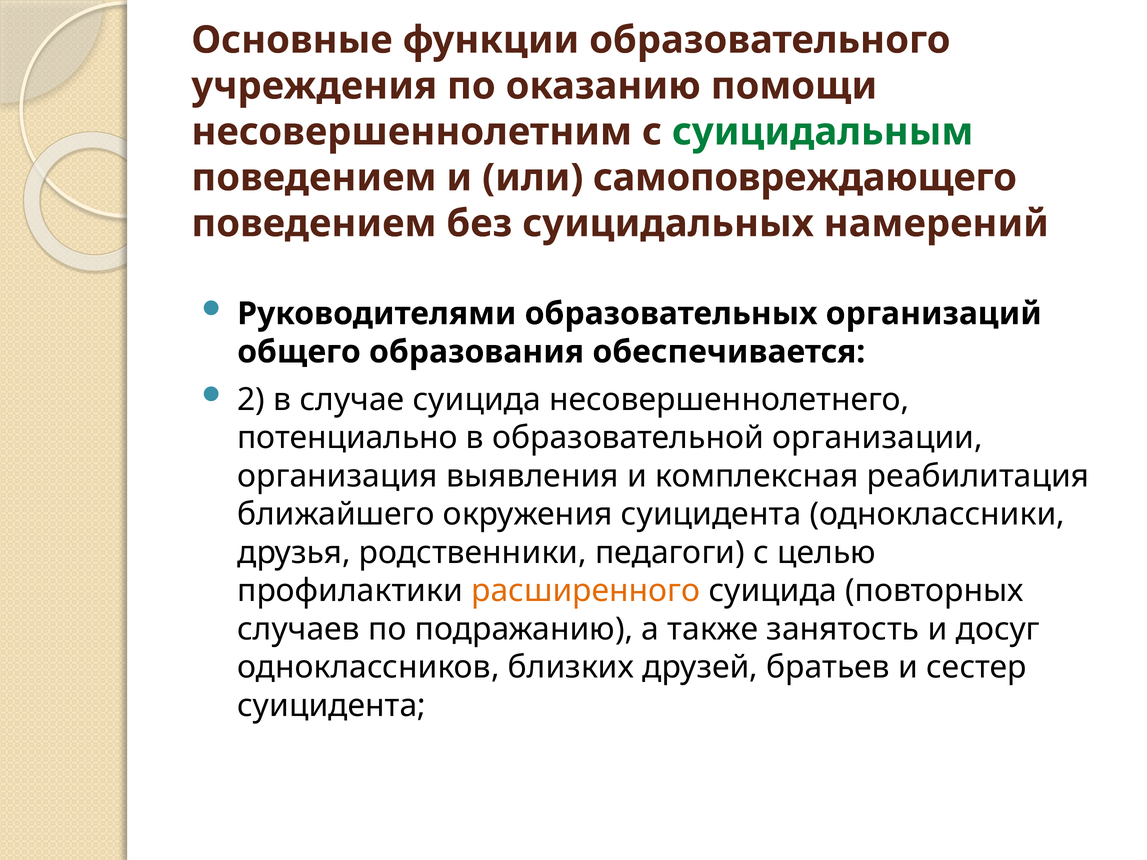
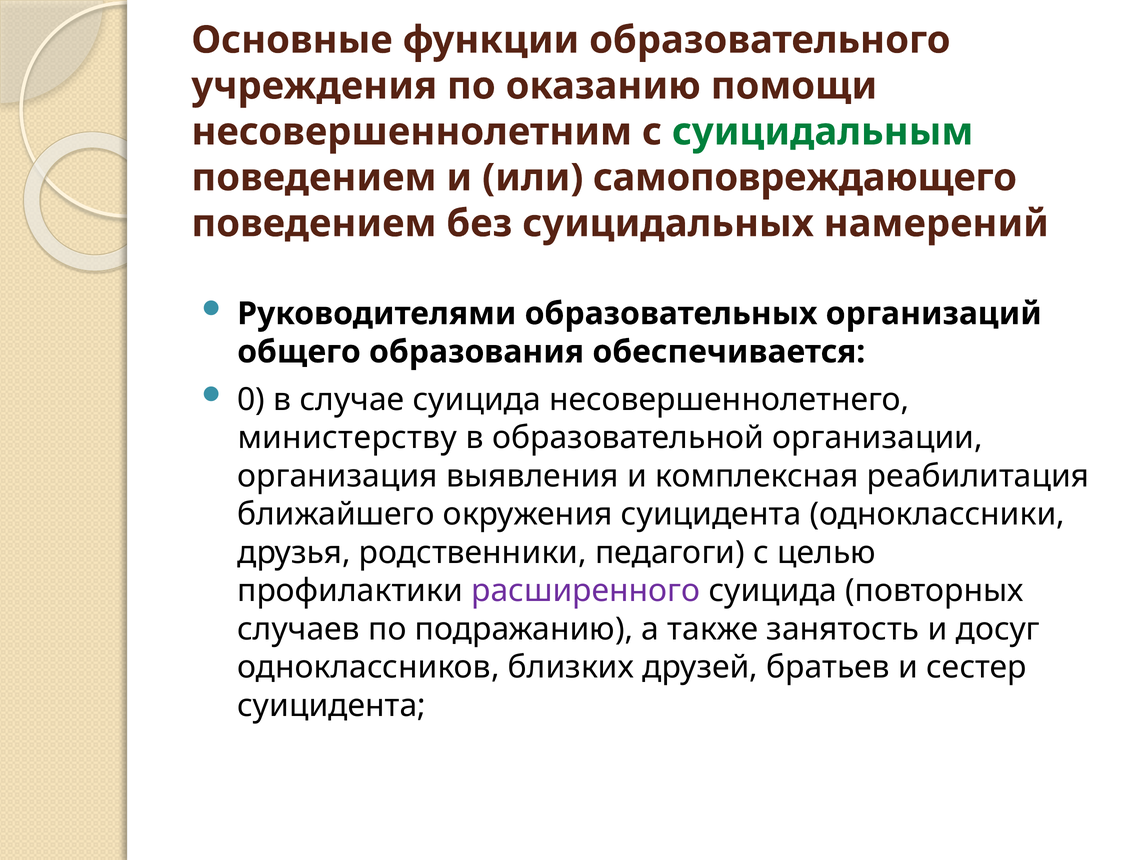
2: 2 -> 0 (251, 400)
потенциально: потенциально -> министерству (347, 438)
расширенного colour: orange -> purple (586, 591)
